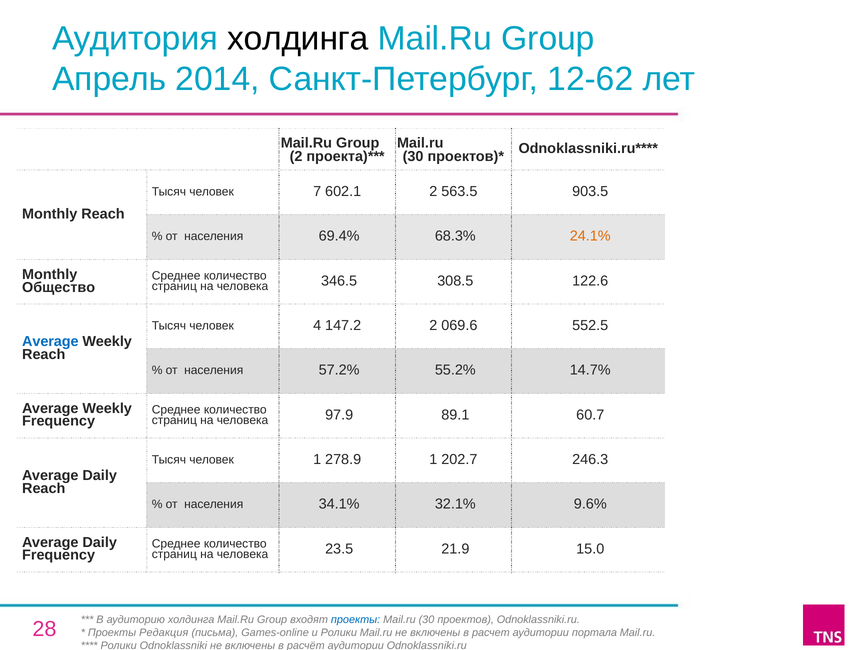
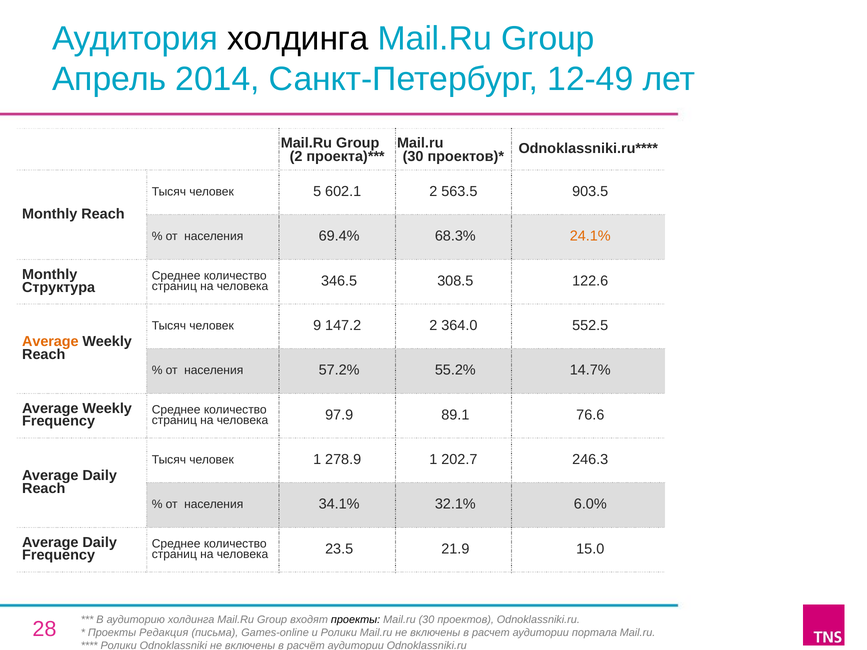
12-62: 12-62 -> 12-49 (590, 79)
7: 7 -> 5 (317, 192)
Общество: Общество -> Структура (59, 287)
4: 4 -> 9 (317, 326)
069.6: 069.6 -> 364.0 (459, 326)
Average colour: blue -> orange (50, 341)
60.7: 60.7 -> 76.6 (590, 415)
9.6%: 9.6% -> 6.0% (590, 504)
проекты colour: blue -> black (356, 620)
